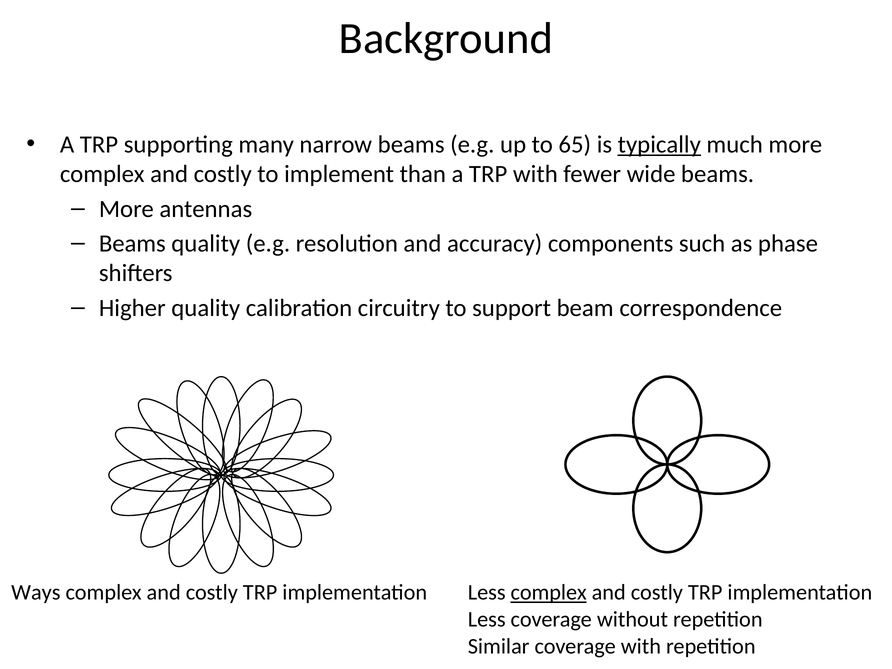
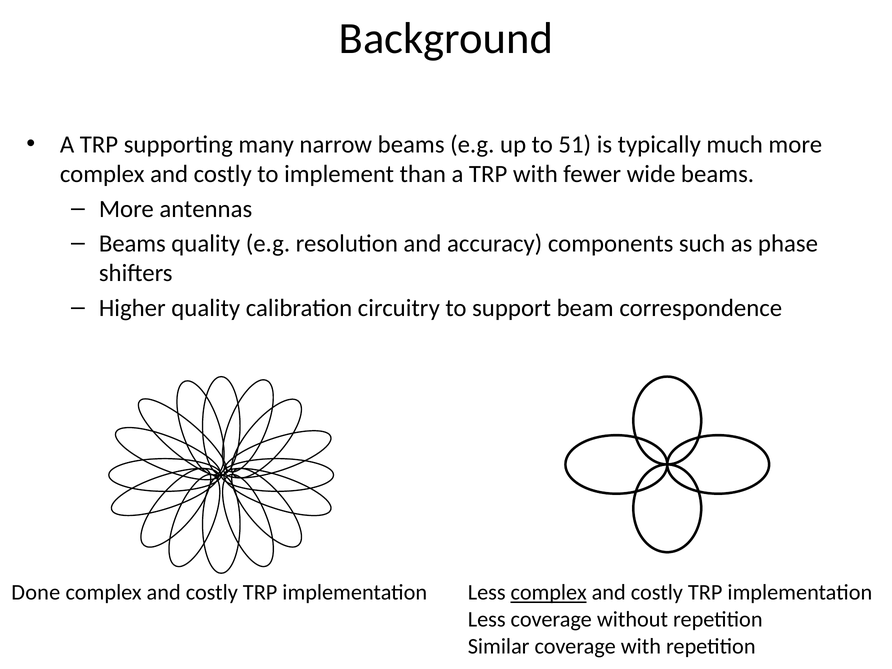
65: 65 -> 51 (575, 144)
typically underline: present -> none (659, 144)
Ways: Ways -> Done (36, 593)
